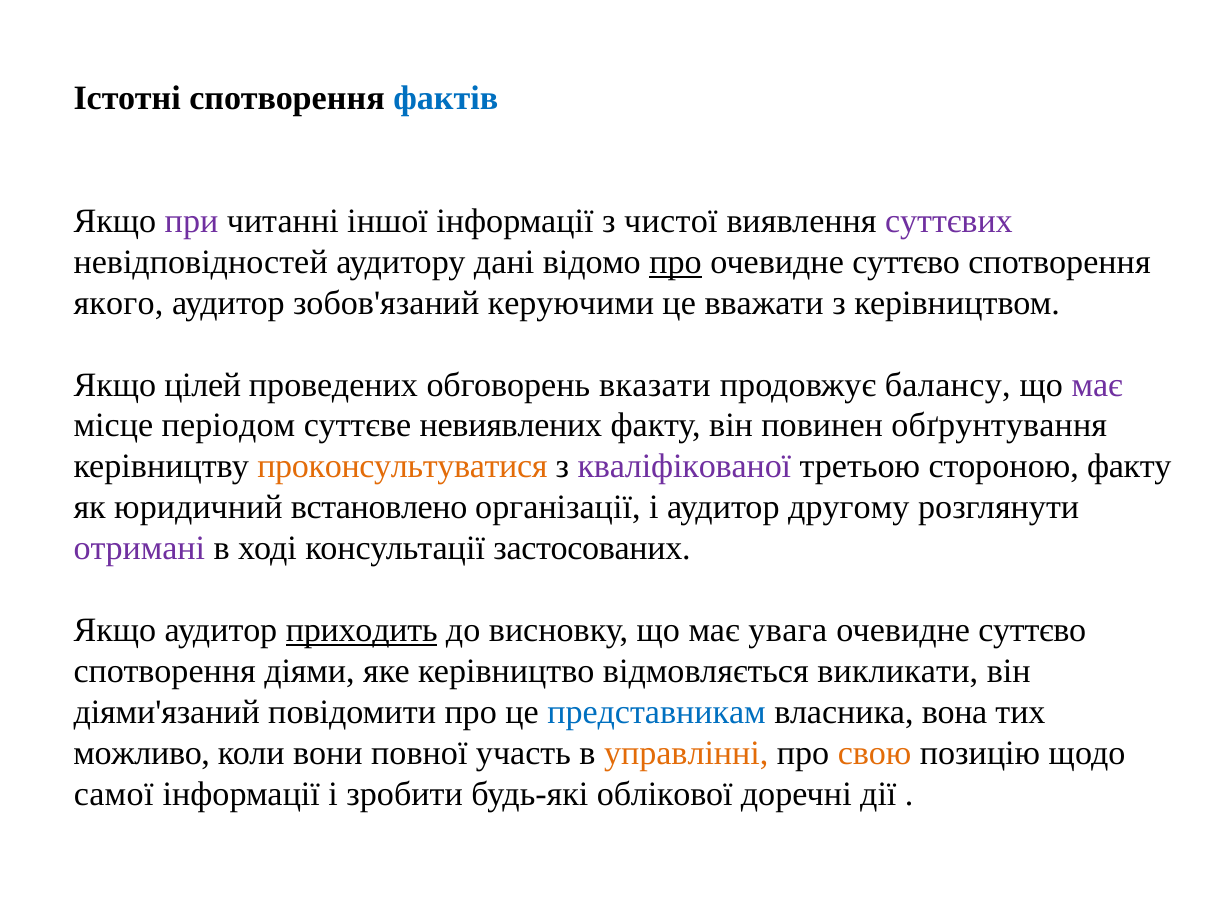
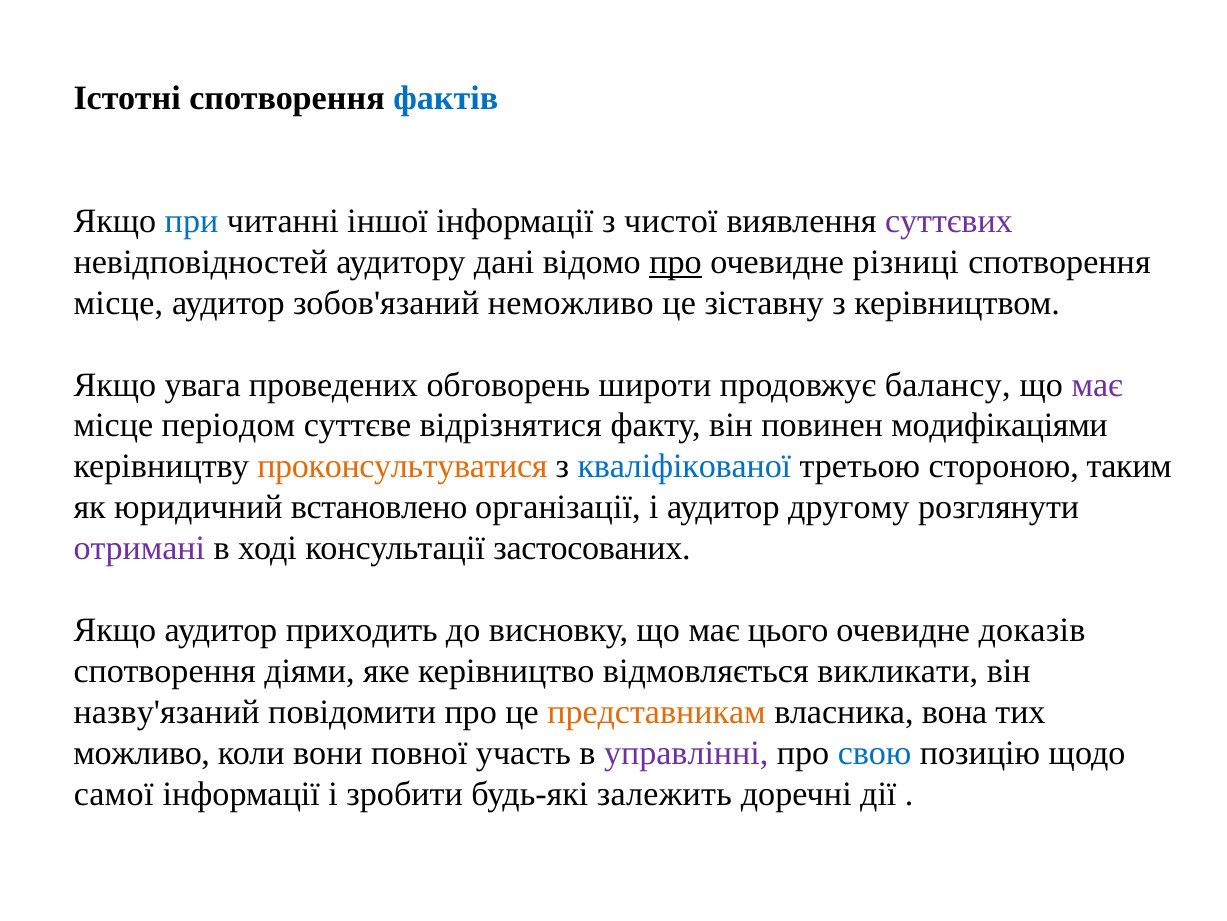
при colour: purple -> blue (192, 221)
суттєво: суттєво -> різниці (906, 262)
якого: якого -> місце (118, 303)
керуючими: керуючими -> неможливо (571, 303)
вважати: вважати -> зіставну (764, 303)
цілей: цілей -> увага (203, 384)
вказати: вказати -> широти (655, 384)
невиявлених: невиявлених -> відрізнятися (511, 425)
обґрунтування: обґрунтування -> модифікаціями (1000, 425)
кваліфікованої colour: purple -> blue (684, 466)
стороною факту: факту -> таким (1129, 466)
приходить underline: present -> none (362, 630)
увага: увага -> цього (788, 630)
суттєво: суттєво -> доказів (1032, 630)
діями'язаний: діями'язаний -> назву'язаний (167, 712)
представникам colour: blue -> orange (656, 712)
управлінні colour: orange -> purple (686, 753)
свою colour: orange -> blue (875, 753)
облікової: облікової -> залежить (664, 794)
